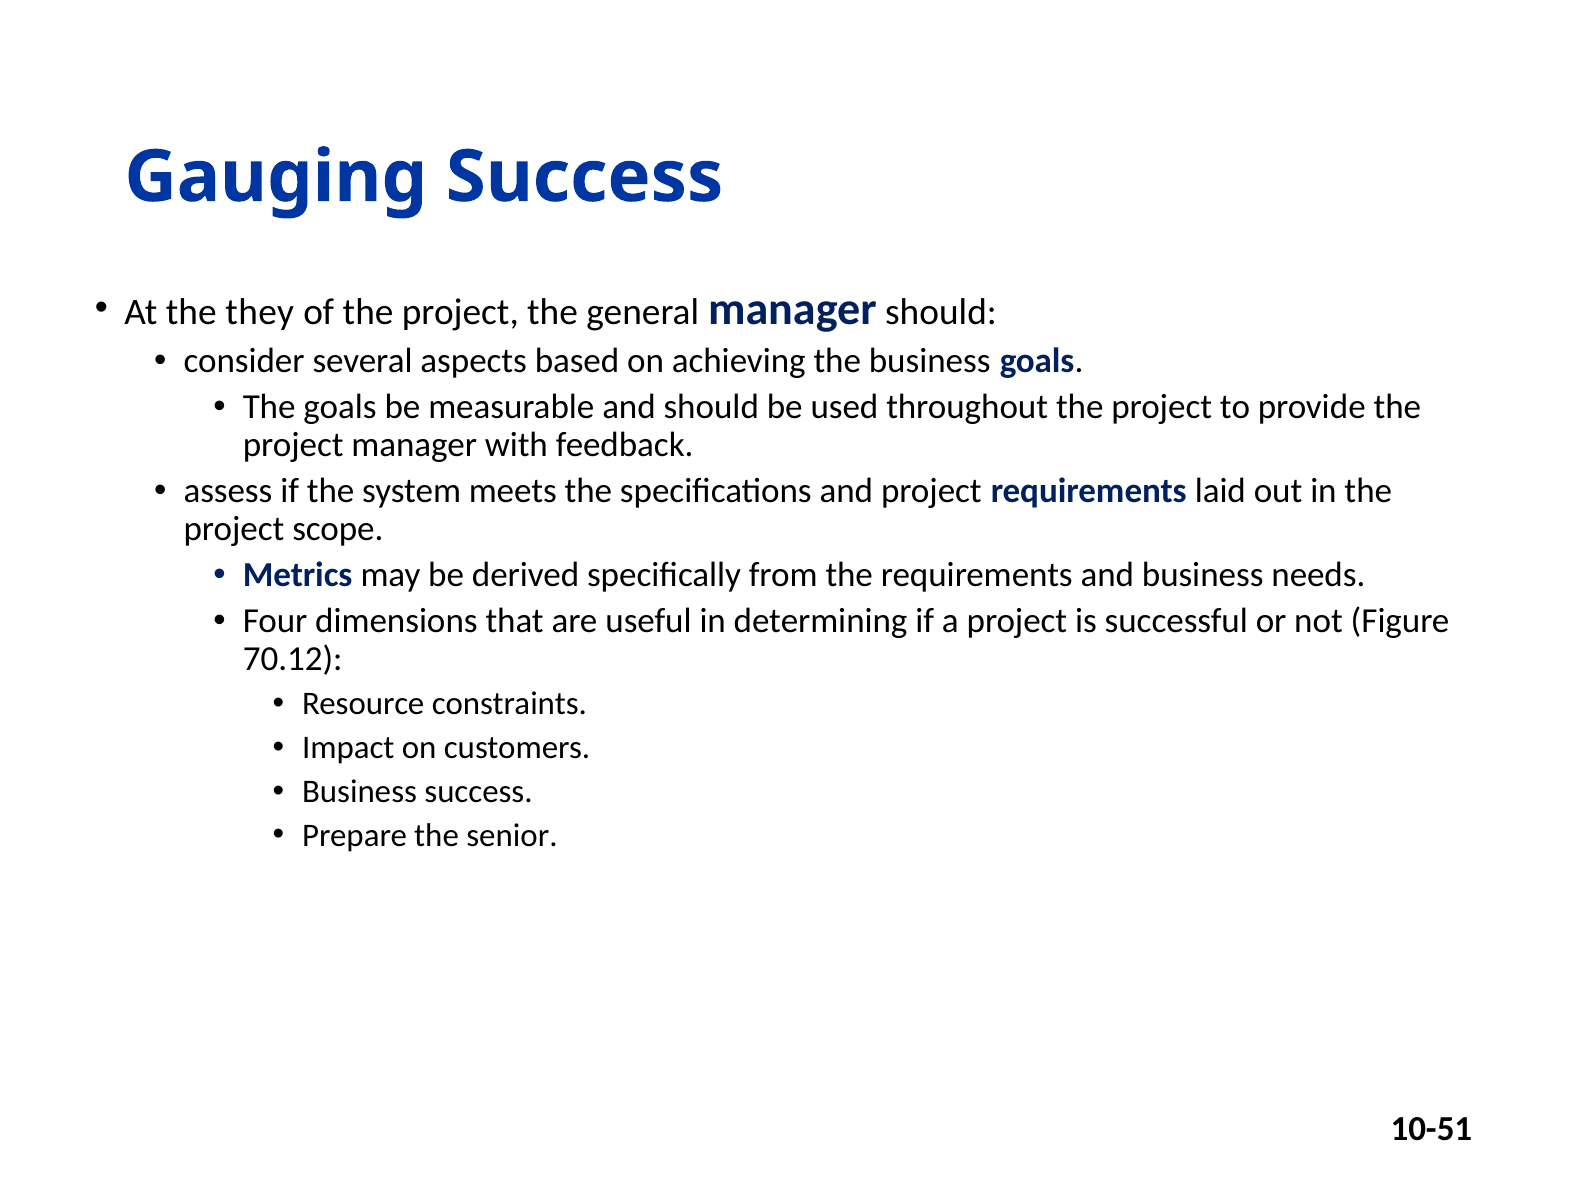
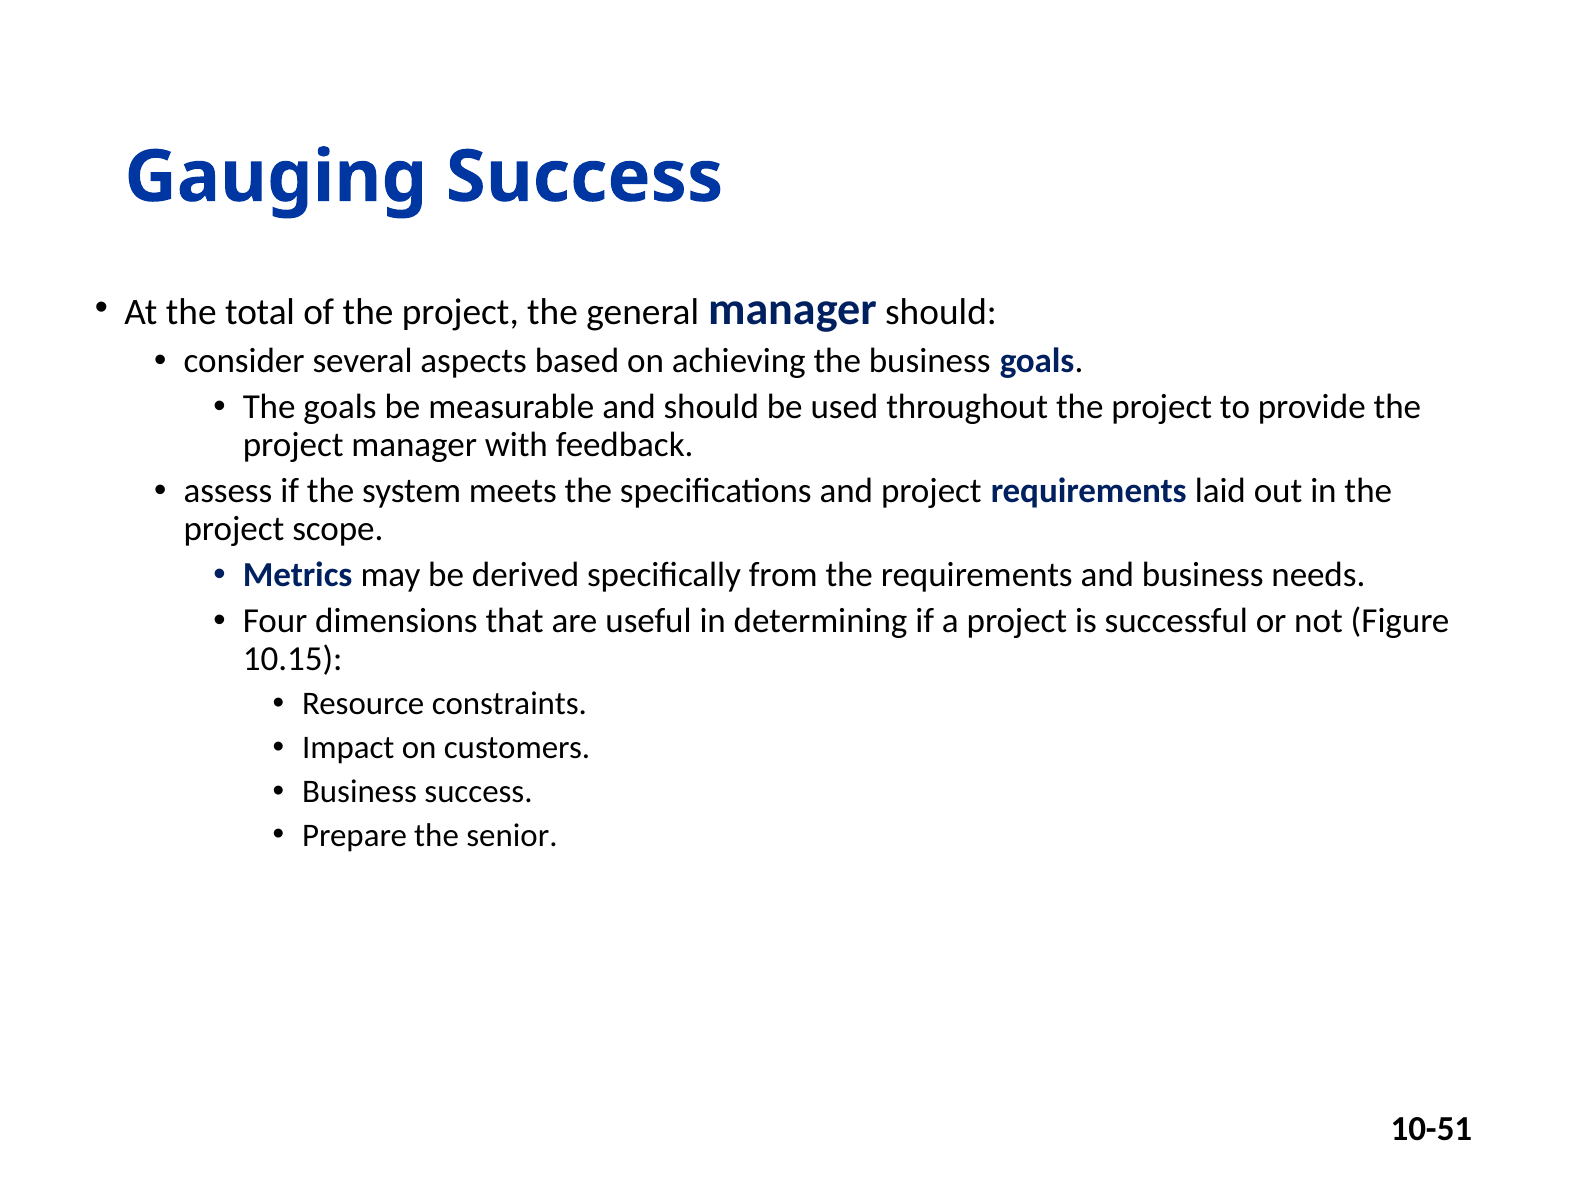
they: they -> total (260, 312)
70.12: 70.12 -> 10.15 (293, 659)
